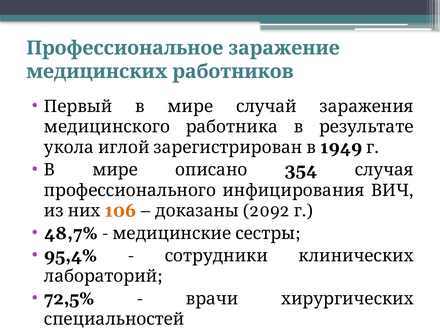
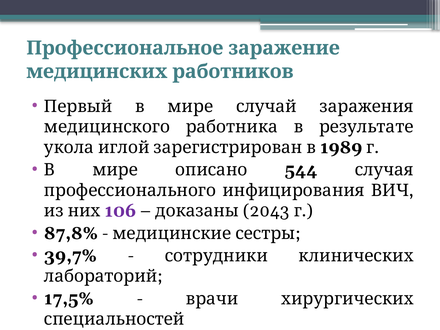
1949: 1949 -> 1989 (341, 148)
354: 354 -> 544 (301, 170)
106 colour: orange -> purple (120, 211)
2092: 2092 -> 2043 (266, 211)
48,7%: 48,7% -> 87,8% (71, 233)
95,4%: 95,4% -> 39,7% (70, 256)
72,5%: 72,5% -> 17,5% (69, 299)
